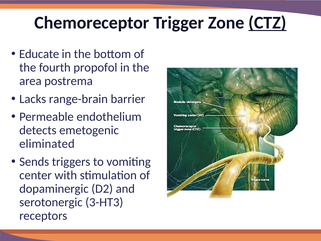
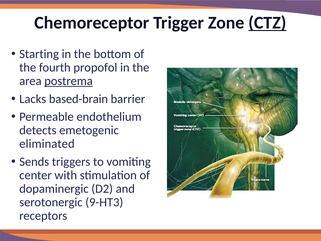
Educate: Educate -> Starting (39, 54)
postrema underline: none -> present (69, 81)
range-brain: range-brain -> based-brain (78, 99)
3-HT3: 3-HT3 -> 9-HT3 (104, 202)
